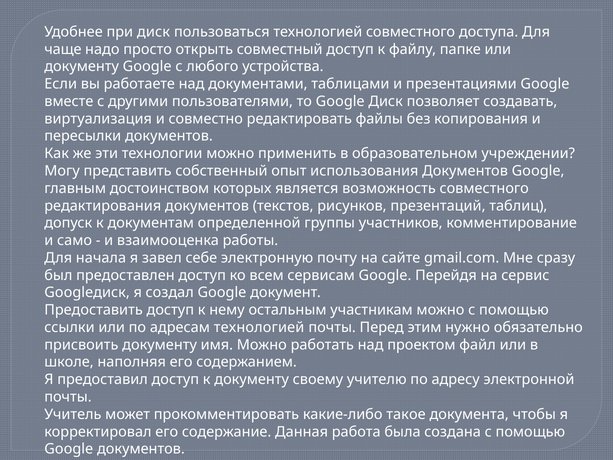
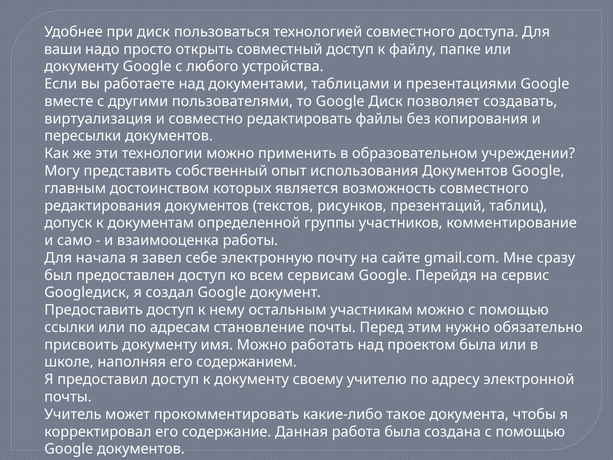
чаще: чаще -> ваши (63, 49)
адресам технологией: технологией -> становление (259, 327)
проектом файл: файл -> была (478, 345)
